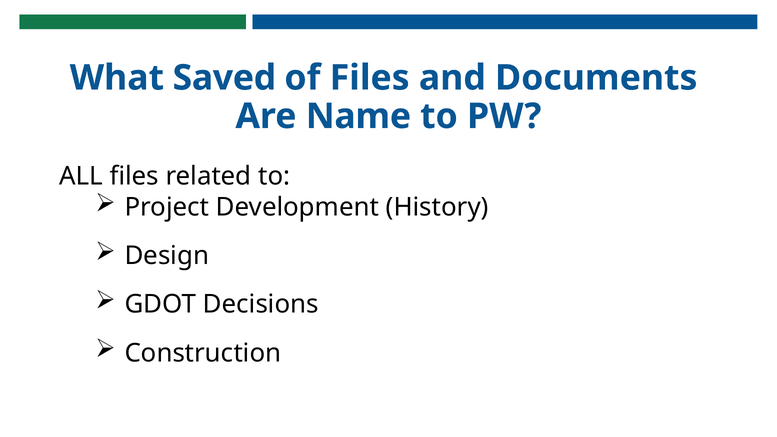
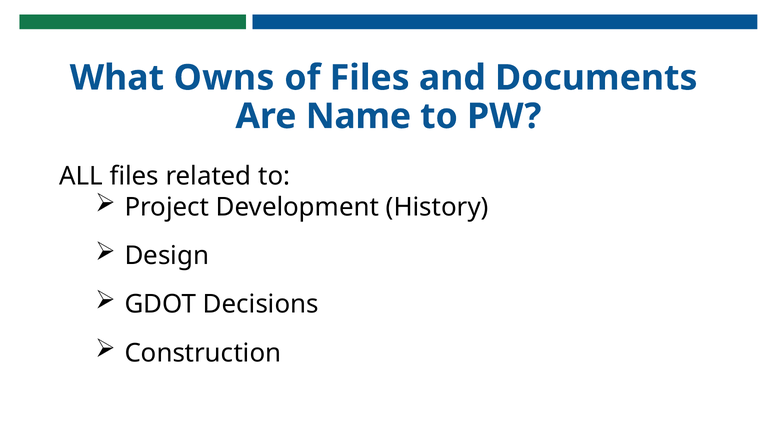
Saved: Saved -> Owns (224, 78)
